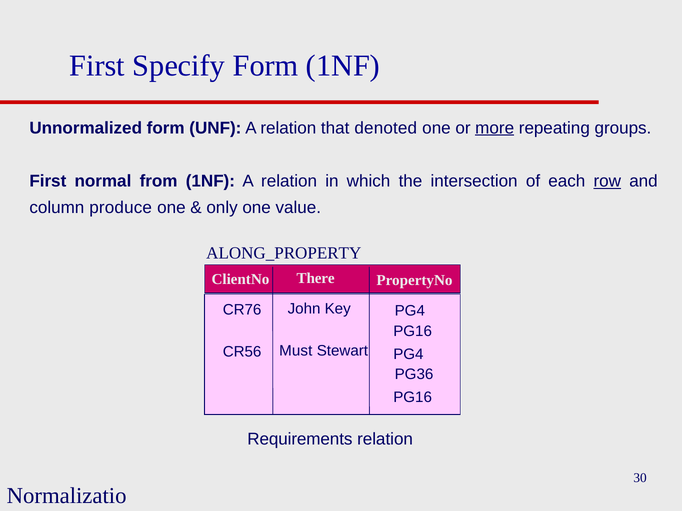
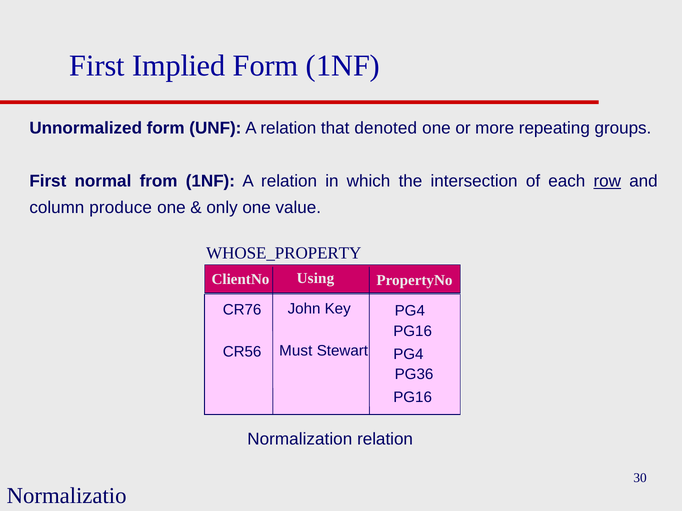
Specify: Specify -> Implied (179, 66)
more underline: present -> none (495, 128)
ALONG_PROPERTY: ALONG_PROPERTY -> WHOSE_PROPERTY (284, 253)
There: There -> Using (315, 278)
Requirements: Requirements -> Normalization (300, 440)
